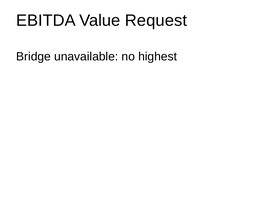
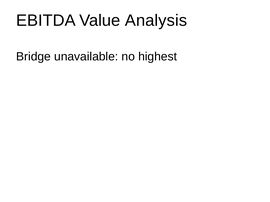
Request: Request -> Analysis (156, 20)
